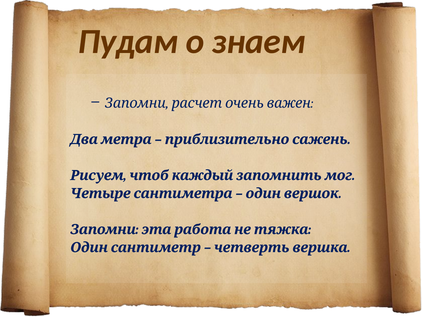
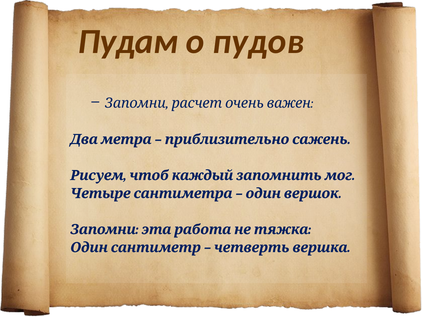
знаем: знаем -> пудов (258, 42)
